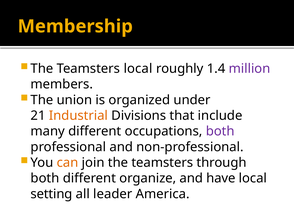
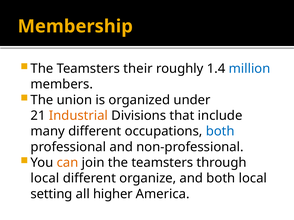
Teamsters local: local -> their (138, 69)
million colour: purple -> blue (250, 69)
both colour: purple -> blue (220, 132)
both: both -> local (45, 179)
and have: have -> both (221, 179)
leader: leader -> higher (113, 194)
